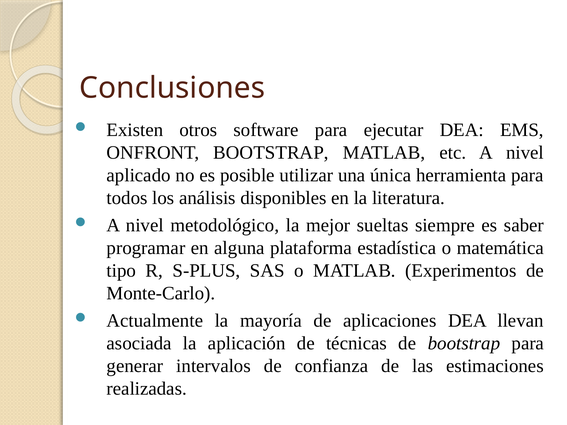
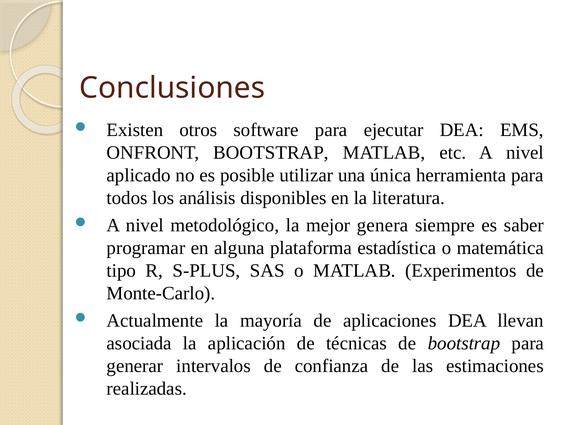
sueltas: sueltas -> genera (383, 225)
